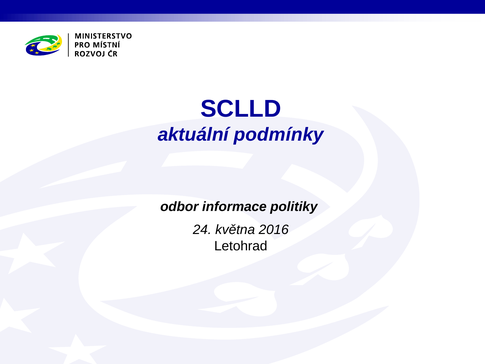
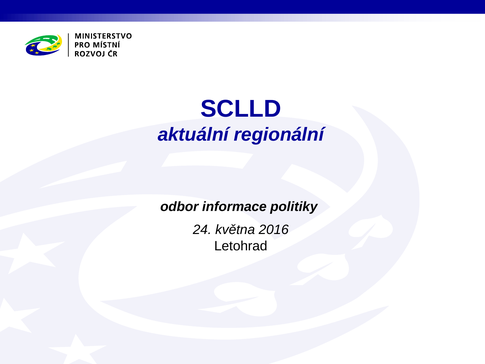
podmínky: podmínky -> regionální (279, 134)
